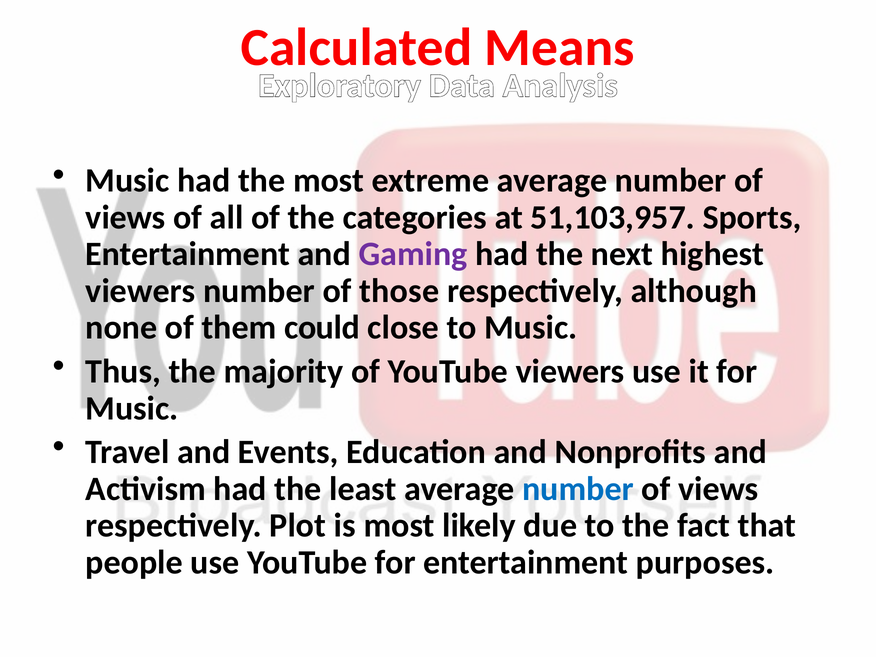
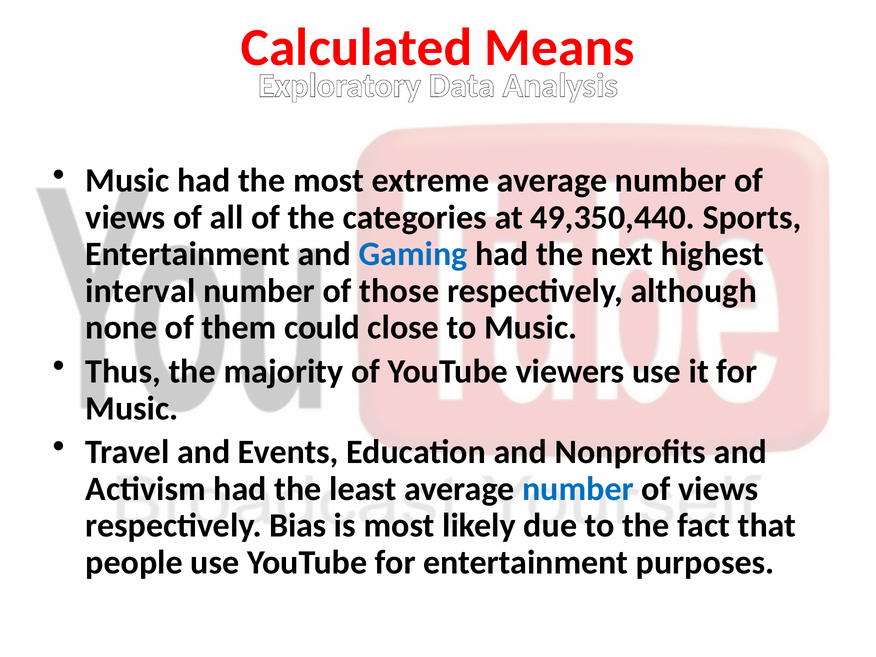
51,103,957: 51,103,957 -> 49,350,440 (613, 217)
Gaming colour: purple -> blue (413, 254)
viewers: viewers -> interval (140, 291)
Plot: Plot -> Bias (298, 526)
